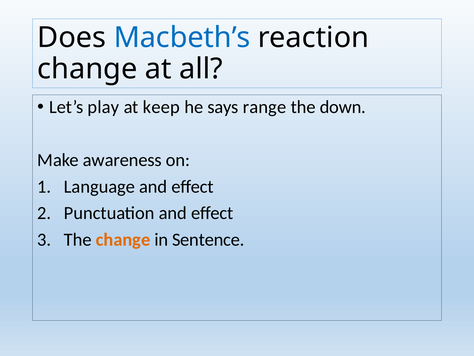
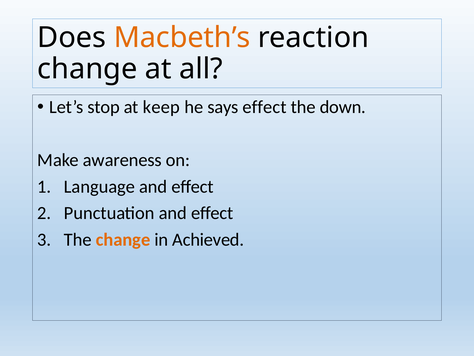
Macbeth’s colour: blue -> orange (182, 37)
play: play -> stop (104, 107)
says range: range -> effect (265, 107)
Sentence: Sentence -> Achieved (208, 239)
